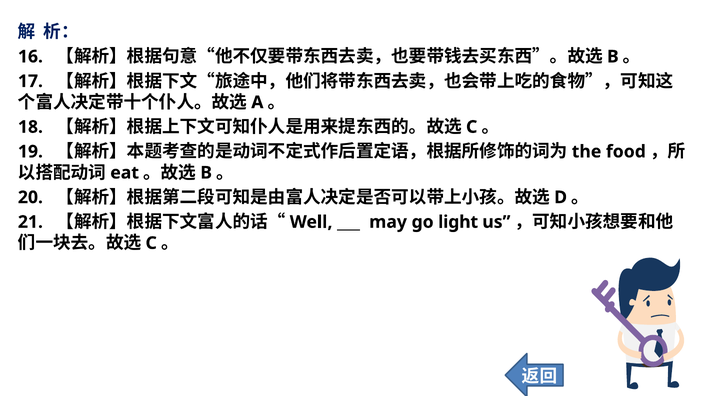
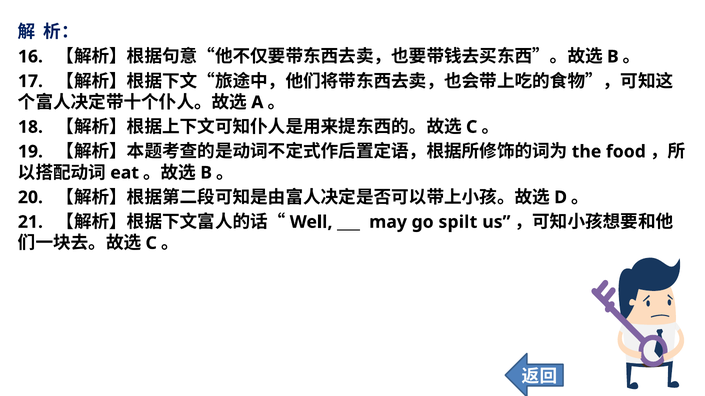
light: light -> spilt (458, 222)
